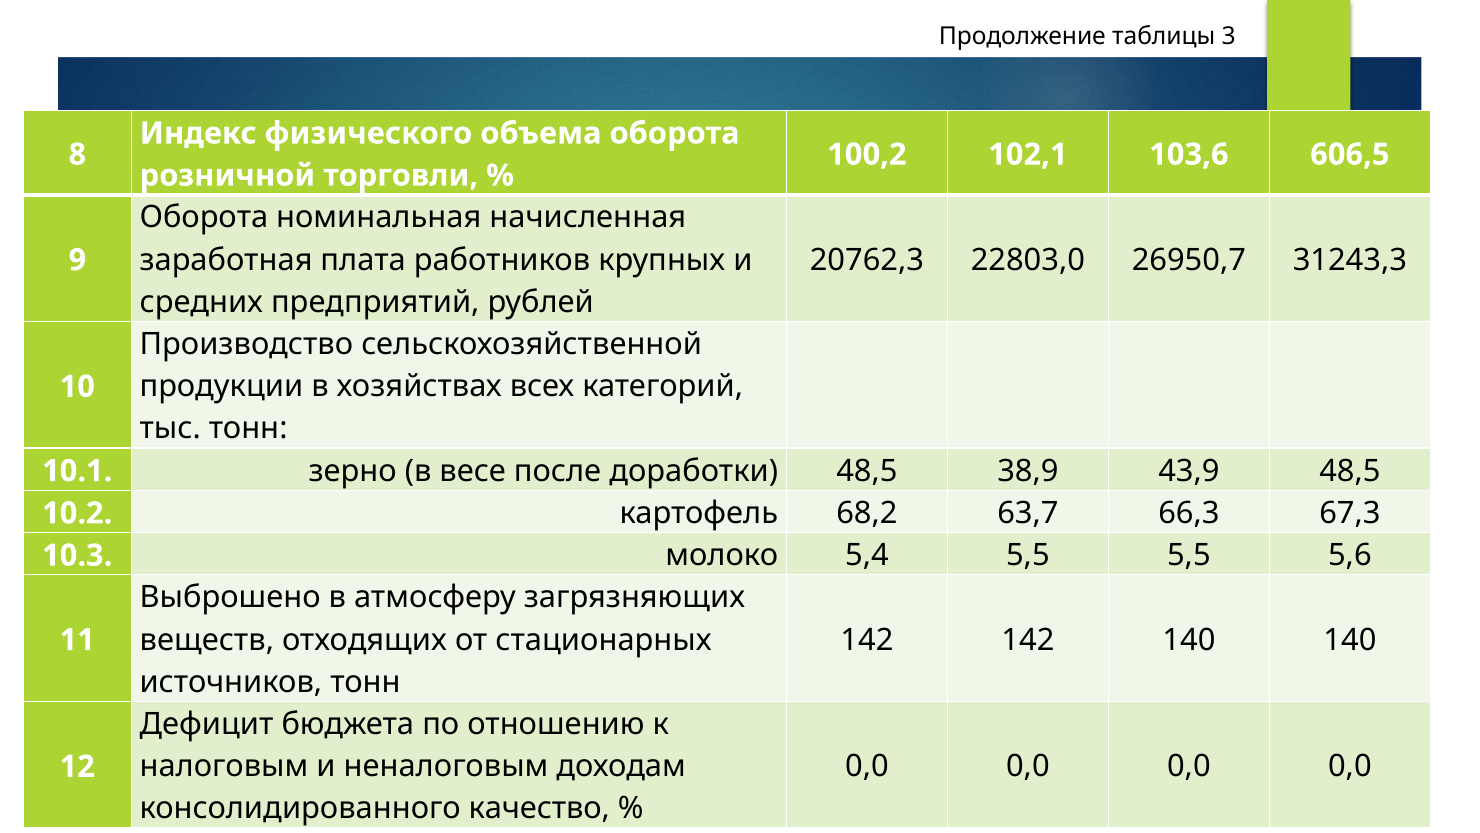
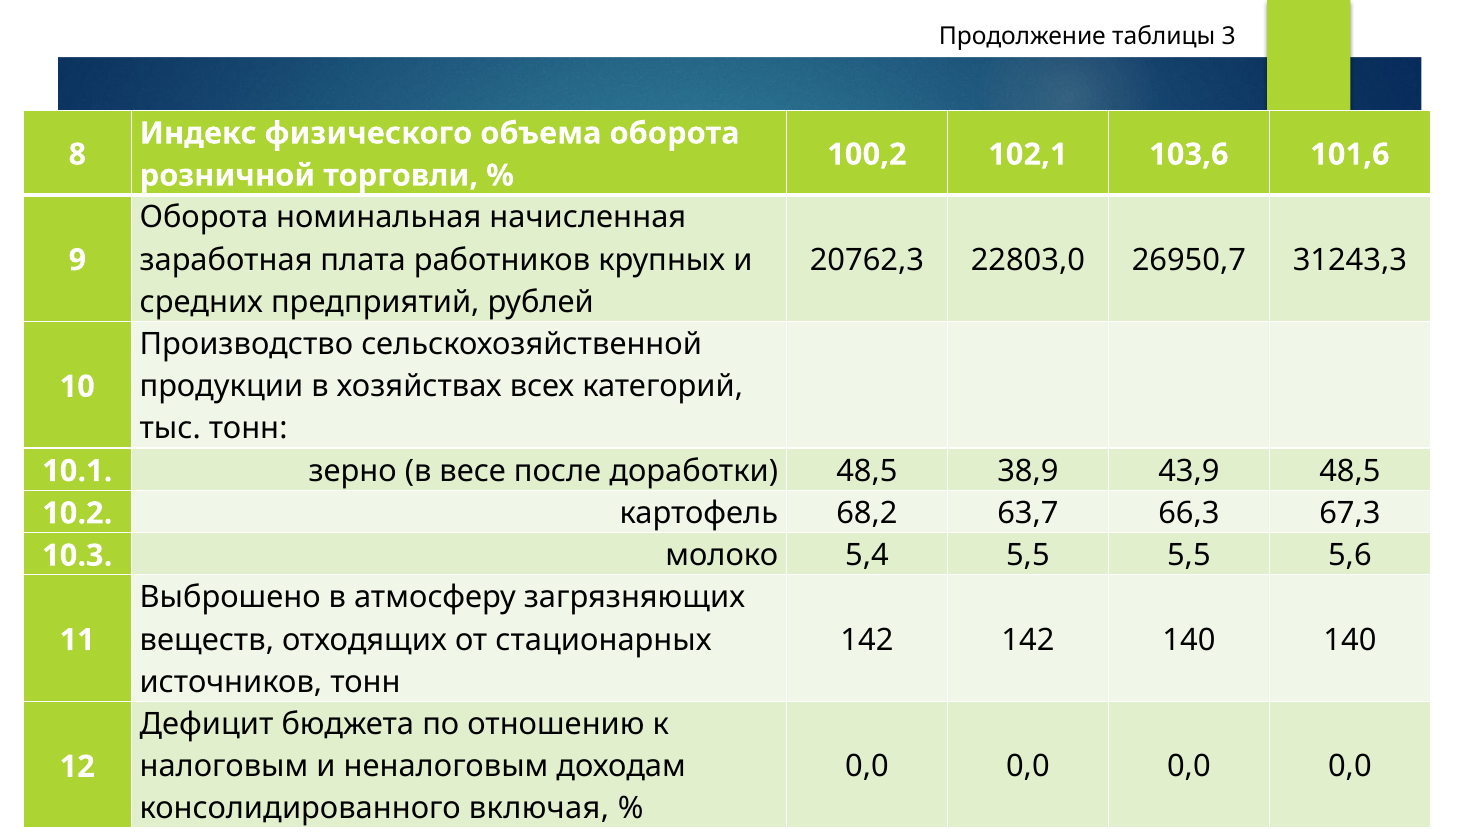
606,5: 606,5 -> 101,6 (1350, 154)
качество: качество -> включая (539, 808)
